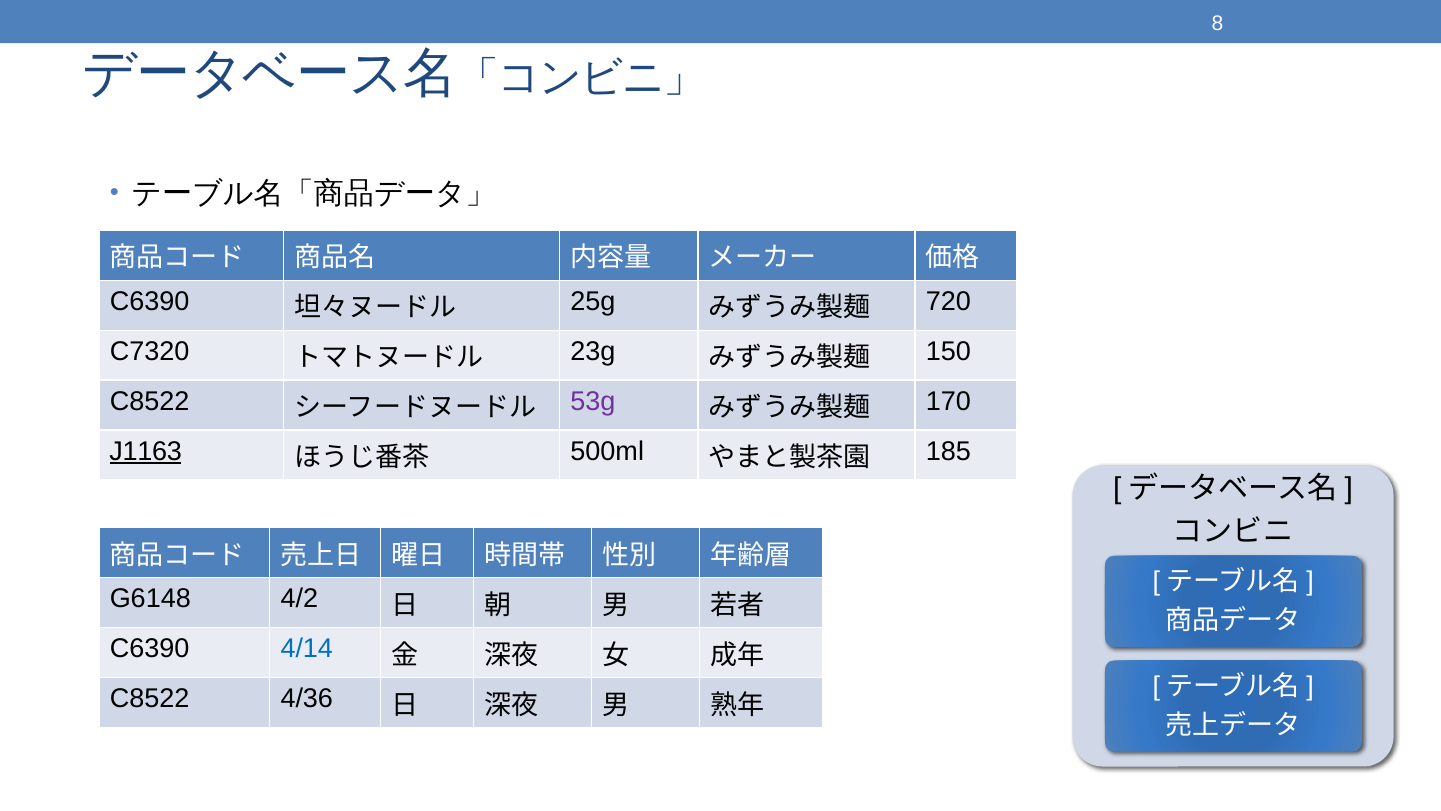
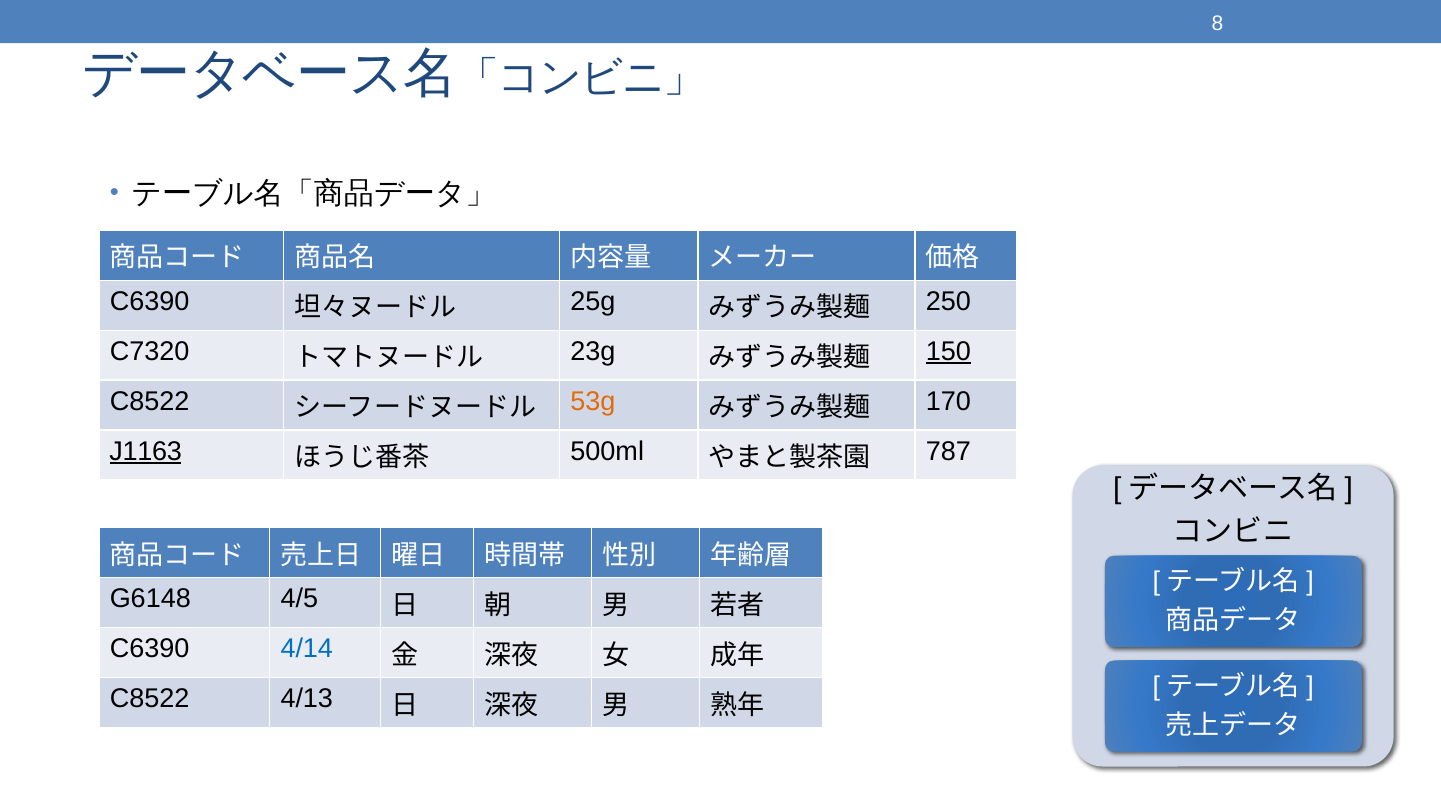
720: 720 -> 250 (948, 301)
150 underline: none -> present (948, 351)
53g colour: purple -> orange (593, 401)
185: 185 -> 787 (948, 451)
4/2: 4/2 -> 4/5 (299, 598)
4/36: 4/36 -> 4/13 (307, 698)
